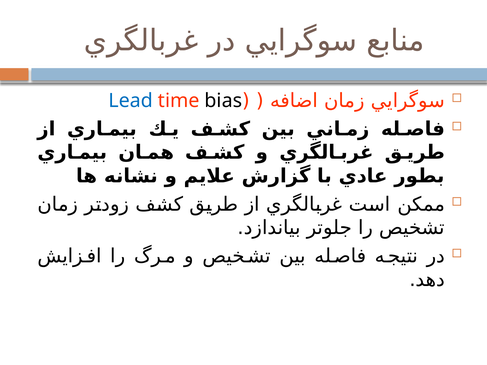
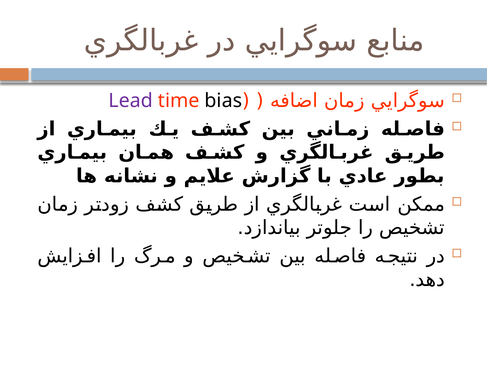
Lead colour: blue -> purple (131, 101)
